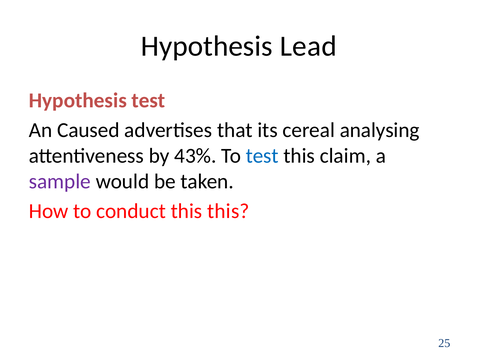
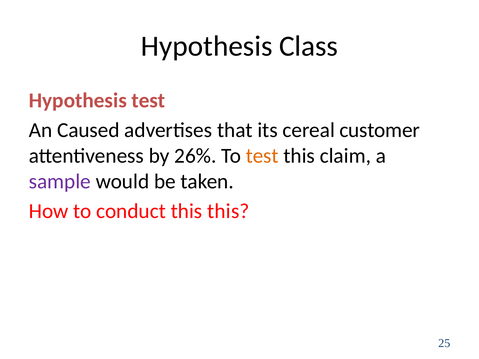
Lead: Lead -> Class (309, 46)
analysing: analysing -> customer (380, 130)
43%: 43% -> 26% (195, 156)
test colour: blue -> orange (262, 156)
